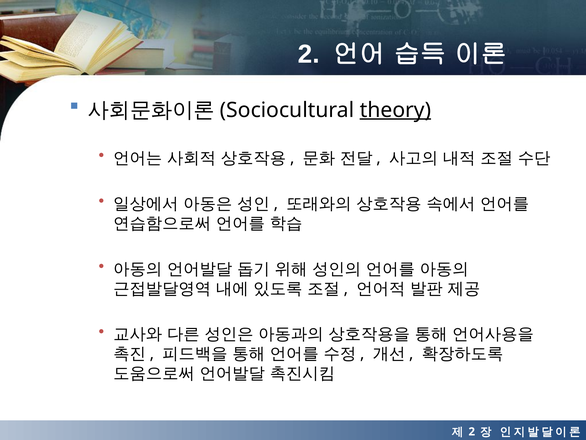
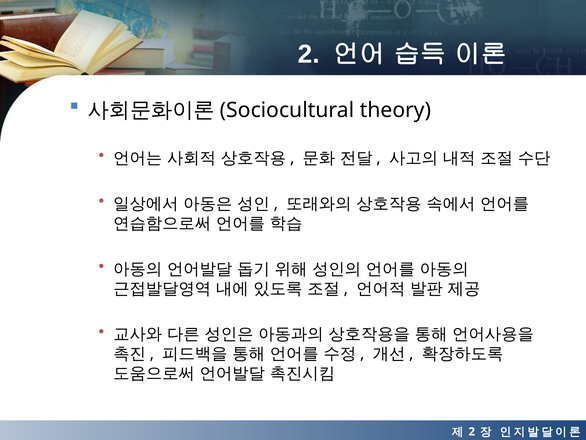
theory underline: present -> none (395, 110)
